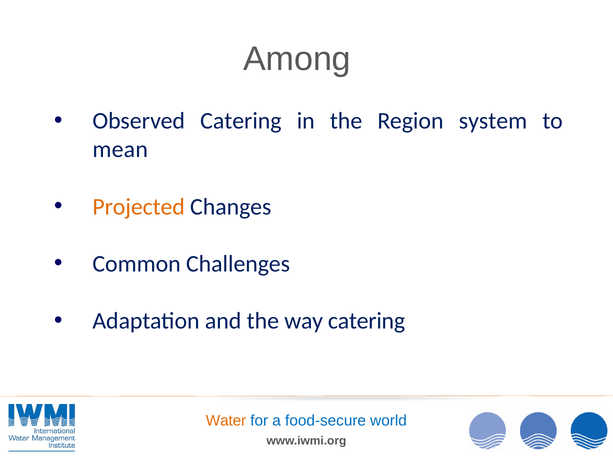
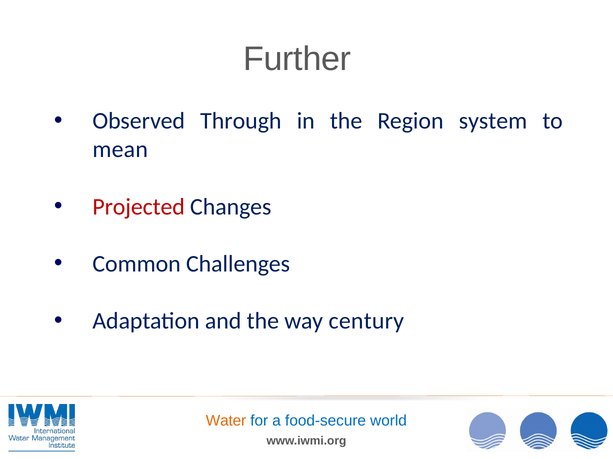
Among: Among -> Further (297, 59)
Observed Catering: Catering -> Through (241, 121)
Projected colour: orange -> red (139, 207)
way catering: catering -> century (366, 322)
